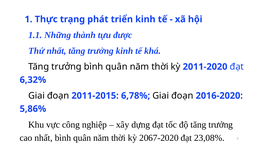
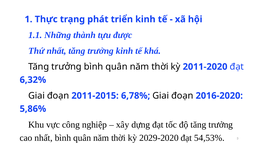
2067-2020: 2067-2020 -> 2029-2020 (159, 138)
23,08%: 23,08% -> 54,53% (209, 138)
